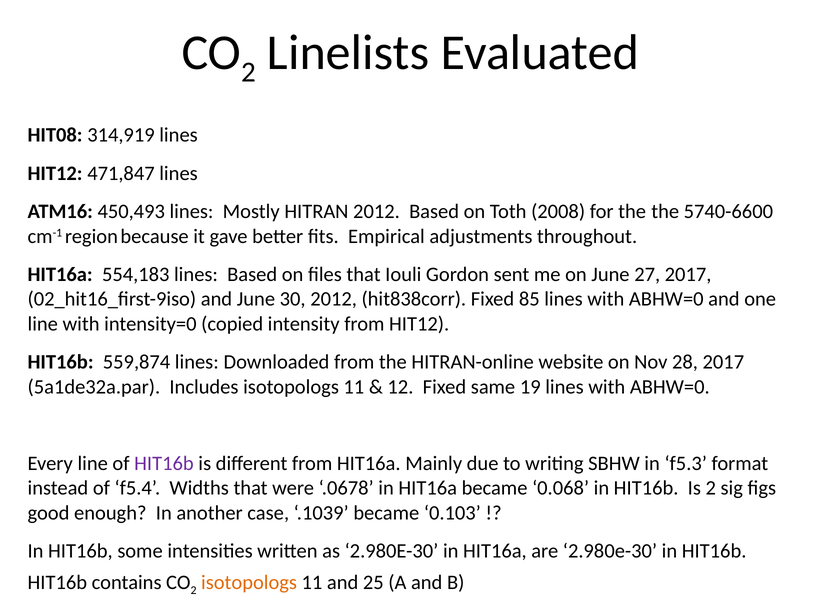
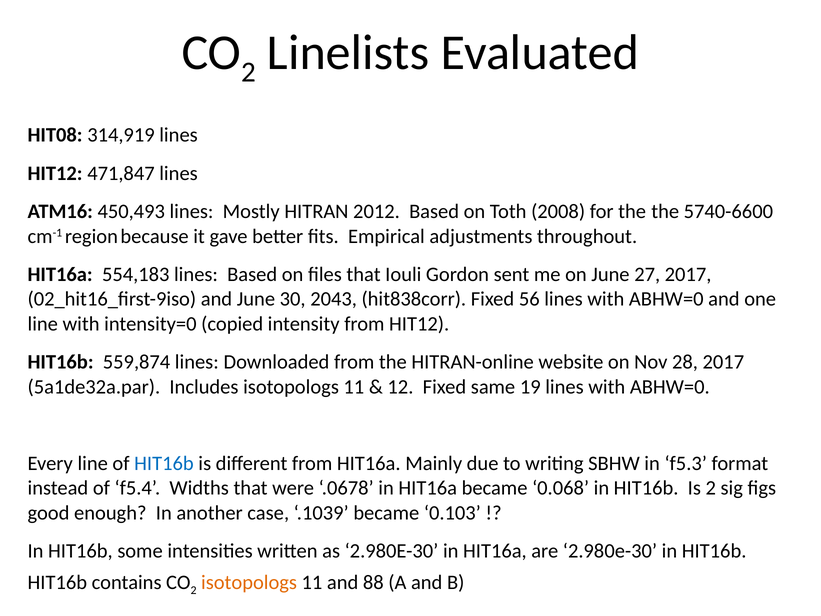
30 2012: 2012 -> 2043 (334, 299)
85: 85 -> 56 (529, 299)
HIT16b colour: purple -> blue (164, 463)
25: 25 -> 88 (373, 582)
